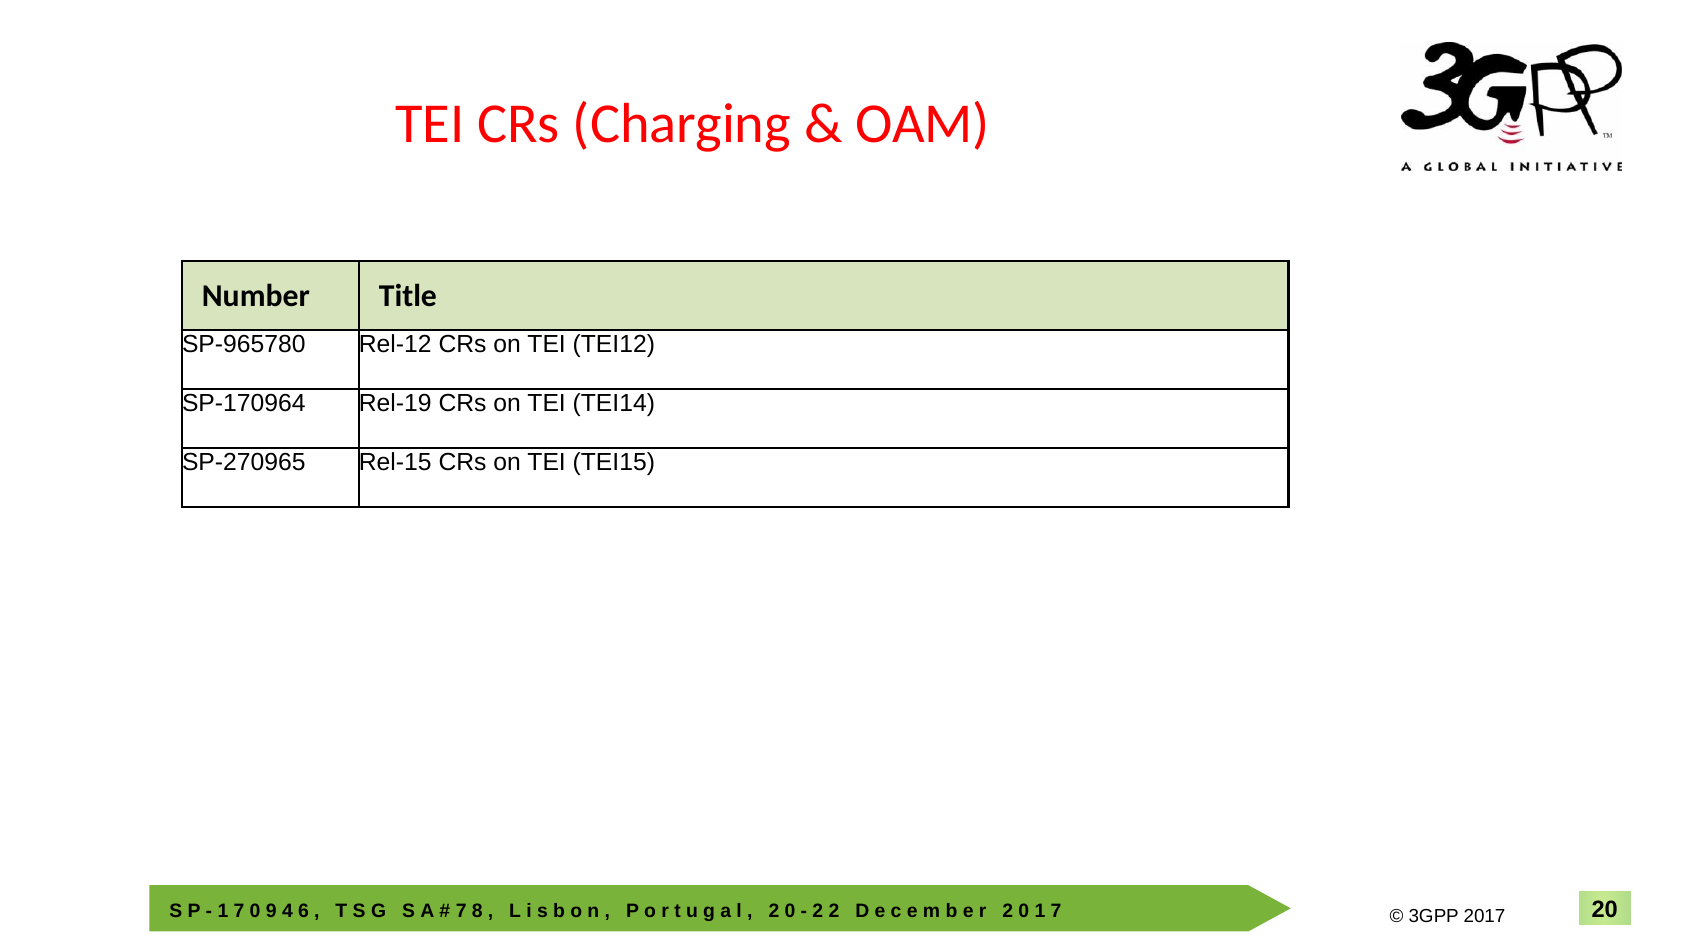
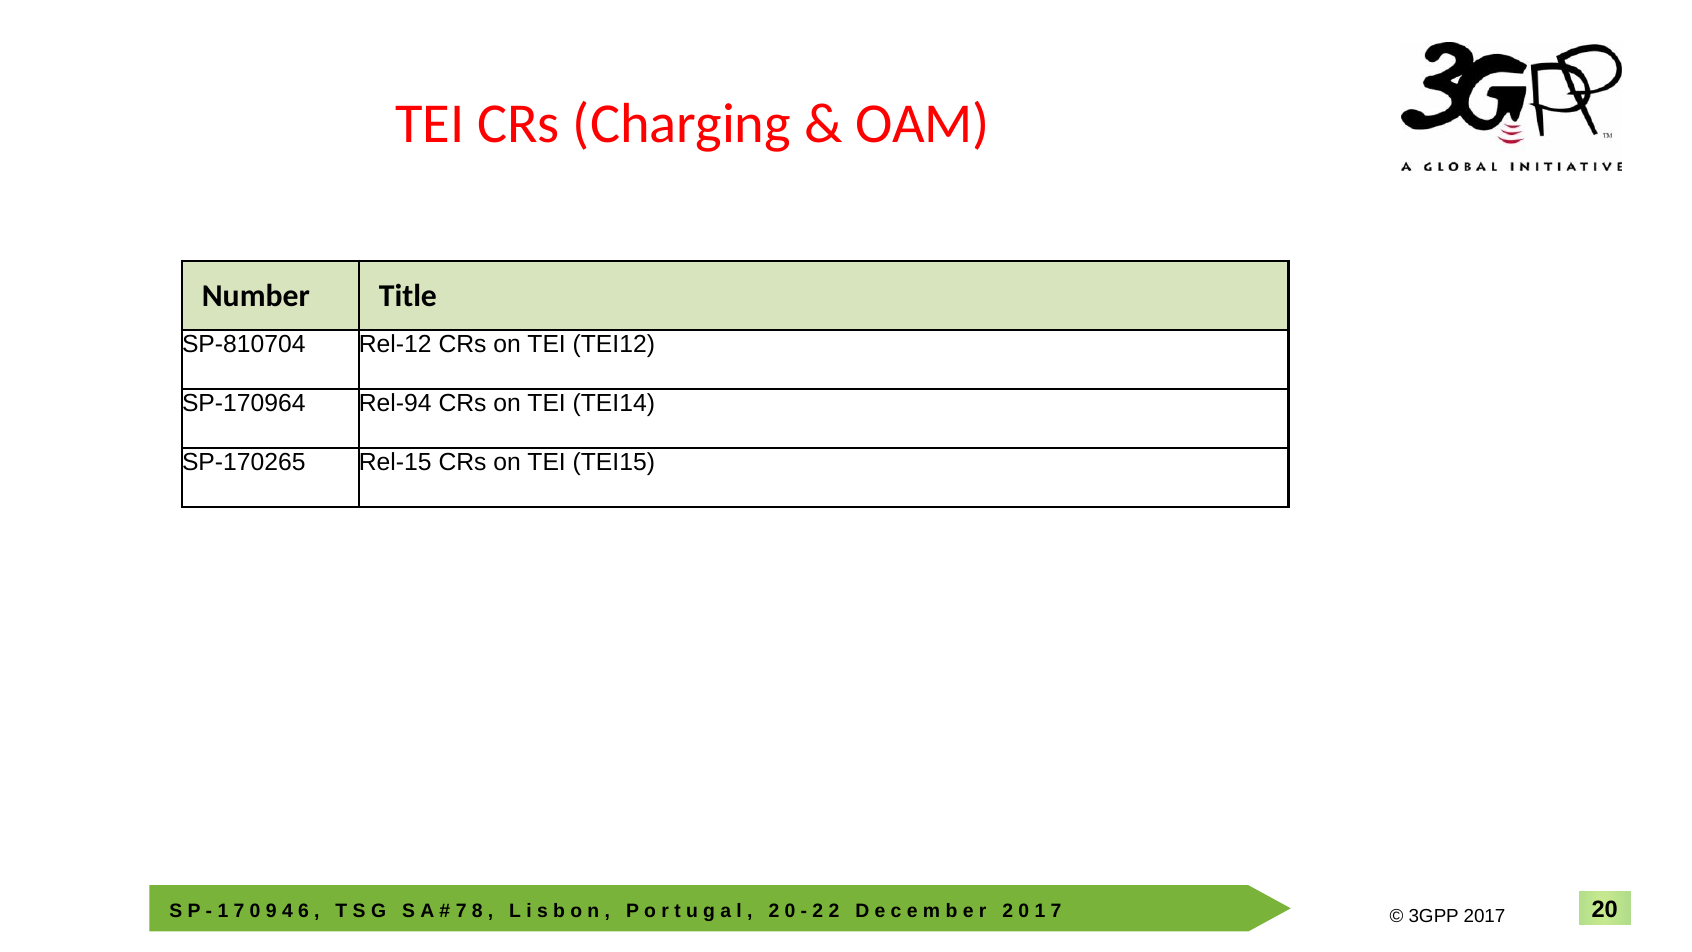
SP-965780: SP-965780 -> SP-810704 (244, 344)
Rel-19: Rel-19 -> Rel-94 (395, 403)
SP-270965: SP-270965 -> SP-170265 (244, 462)
